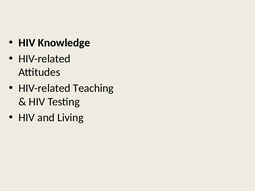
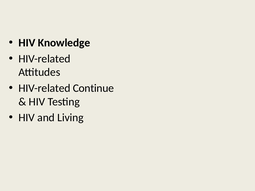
Teaching: Teaching -> Continue (93, 88)
